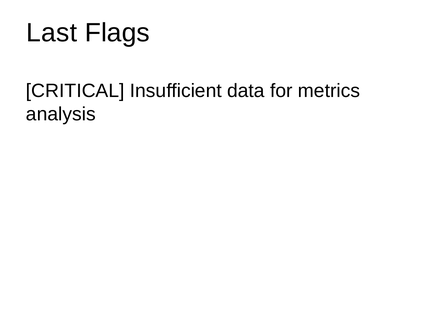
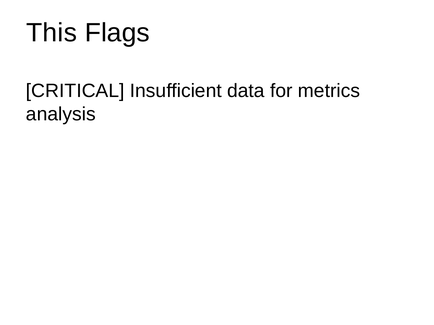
Last: Last -> This (52, 33)
